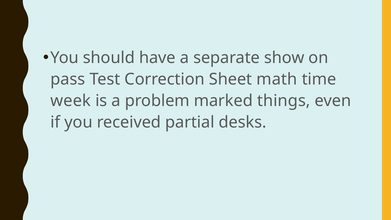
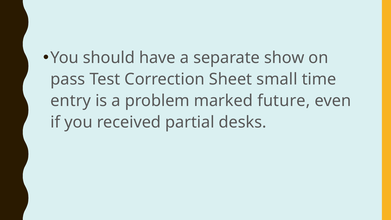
math: math -> small (277, 79)
week: week -> entry (71, 101)
things: things -> future (284, 101)
